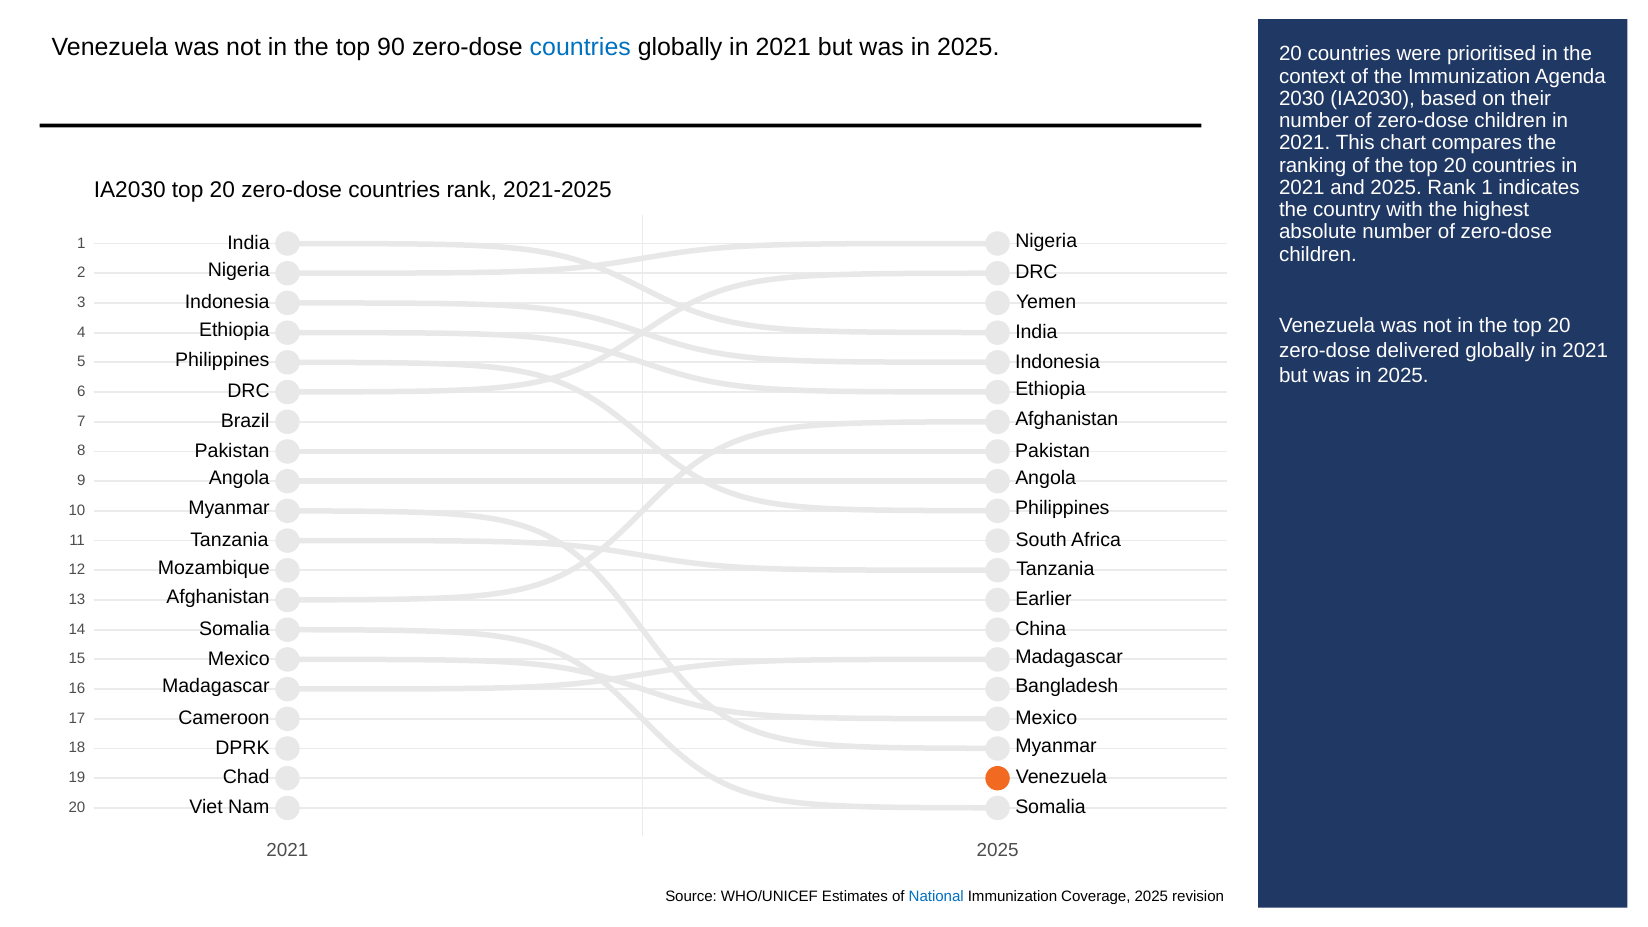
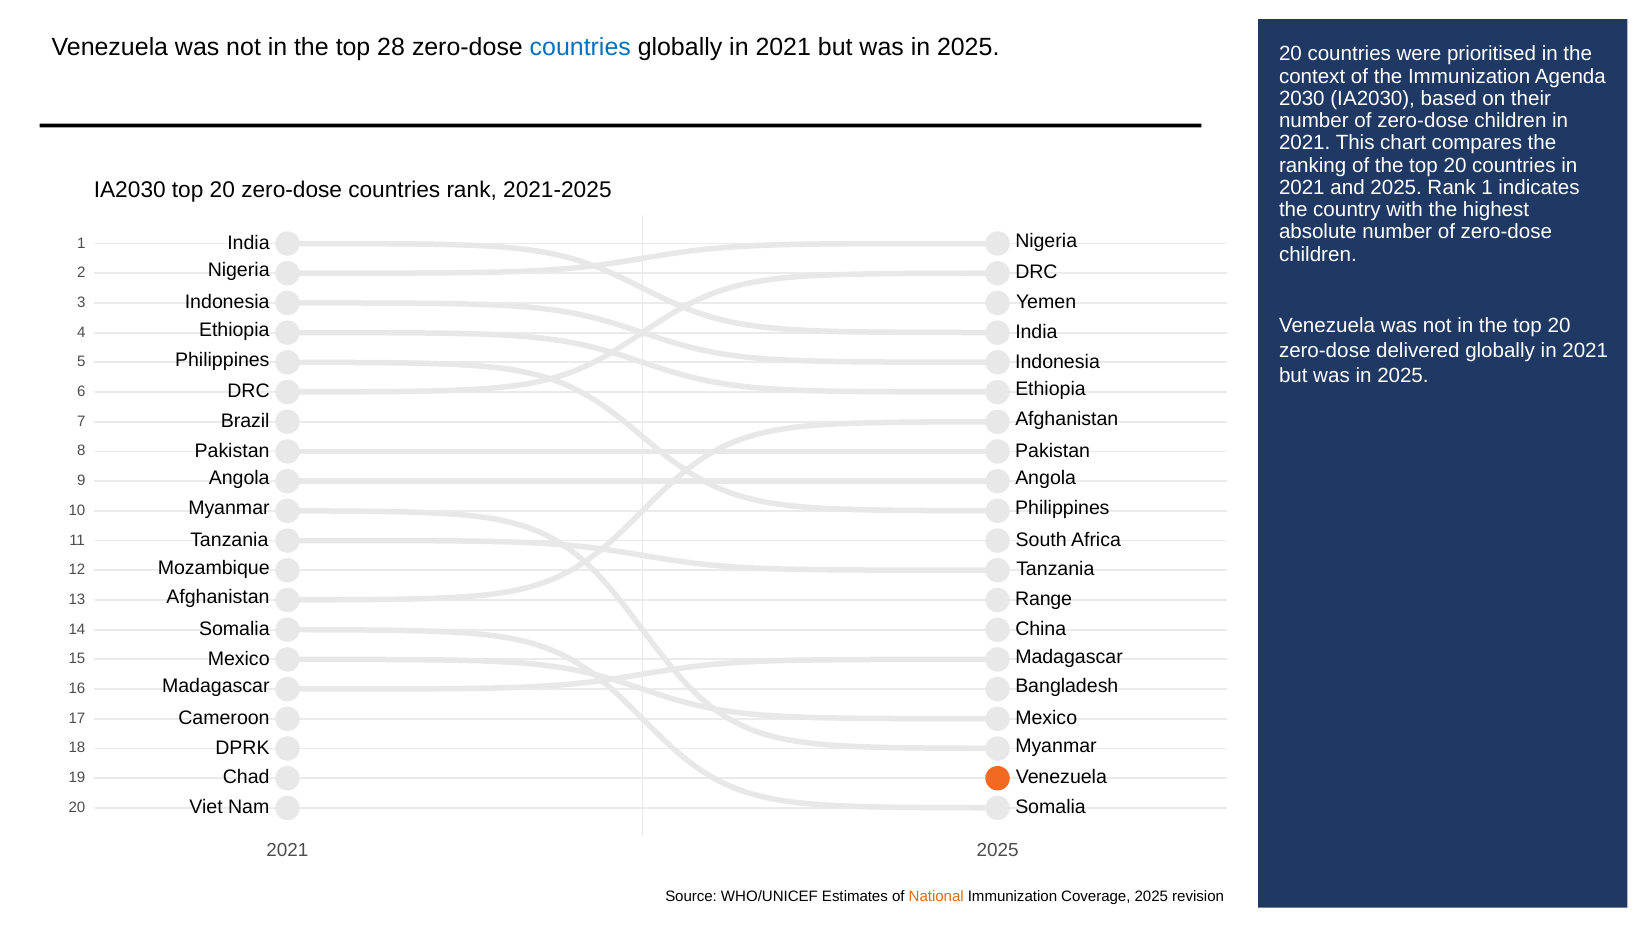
90: 90 -> 28 (391, 47)
Earlier: Earlier -> Range (1044, 599)
National colour: blue -> orange (936, 897)
